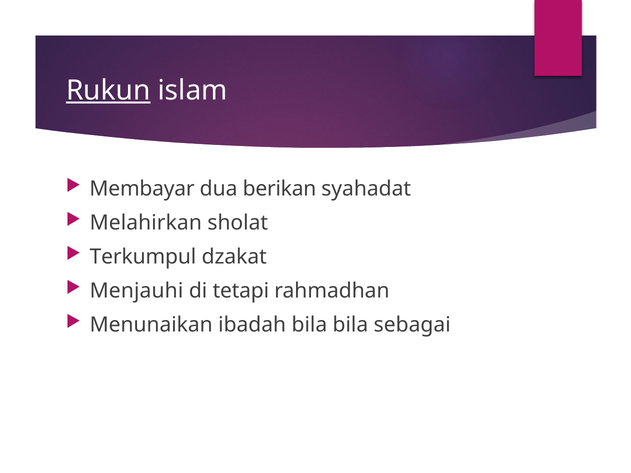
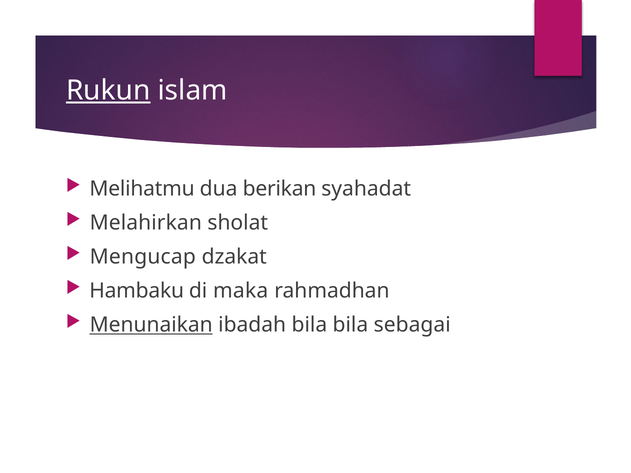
Membayar: Membayar -> Melihatmu (142, 189)
Terkumpul: Terkumpul -> Mengucap (143, 257)
Menjauhi: Menjauhi -> Hambaku (137, 291)
tetapi: tetapi -> maka (241, 291)
Menunaikan underline: none -> present (151, 325)
